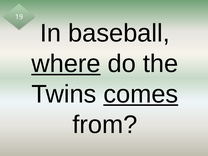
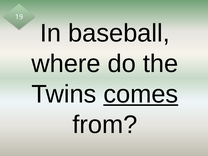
where underline: present -> none (66, 64)
